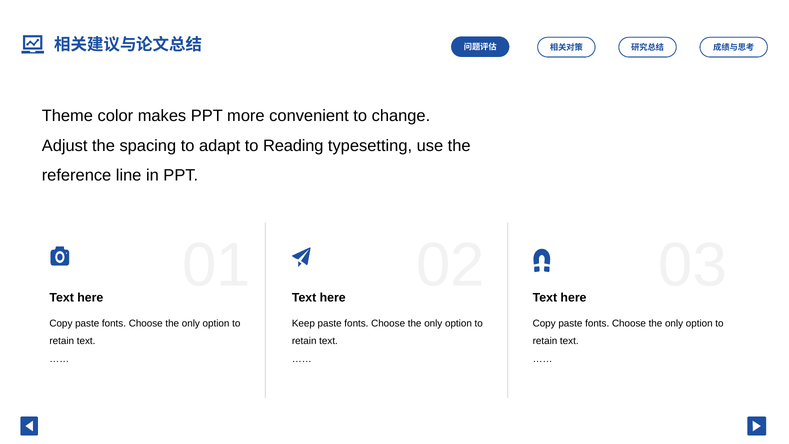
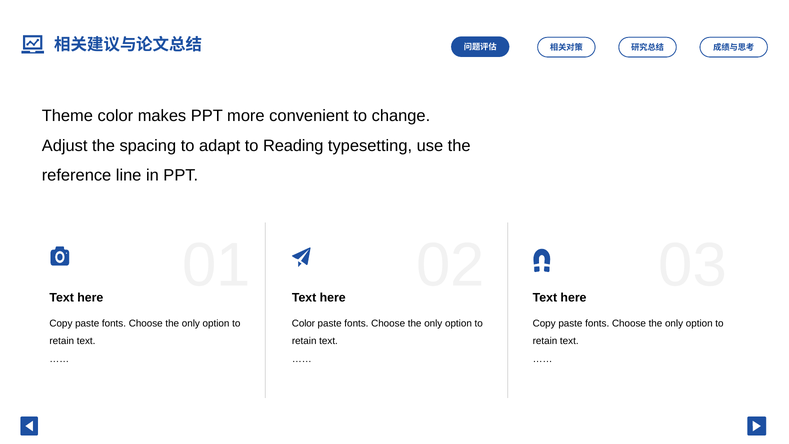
Keep: Keep -> Color (303, 323)
